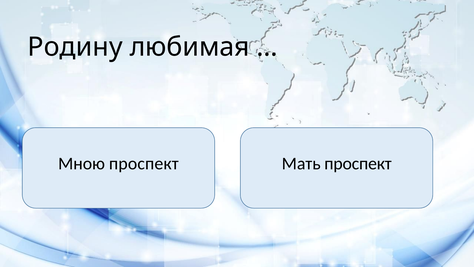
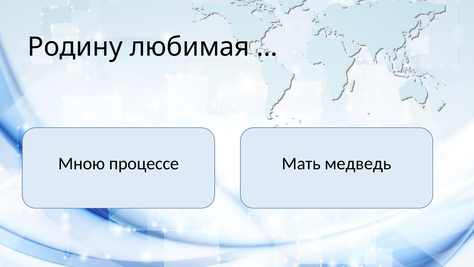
Мною проспект: проспект -> процессе (144, 163)
Мать проспект: проспект -> медведь (358, 163)
